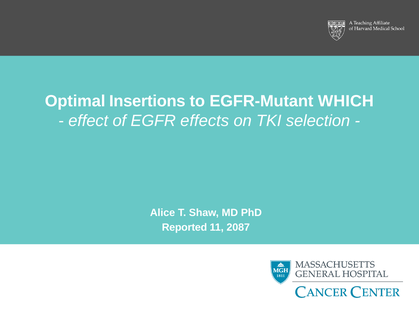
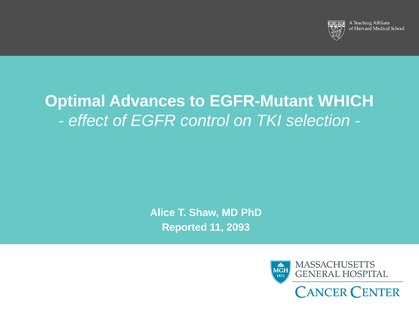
Insertions: Insertions -> Advances (147, 101)
effects: effects -> control (205, 121)
2087: 2087 -> 2093 (238, 228)
